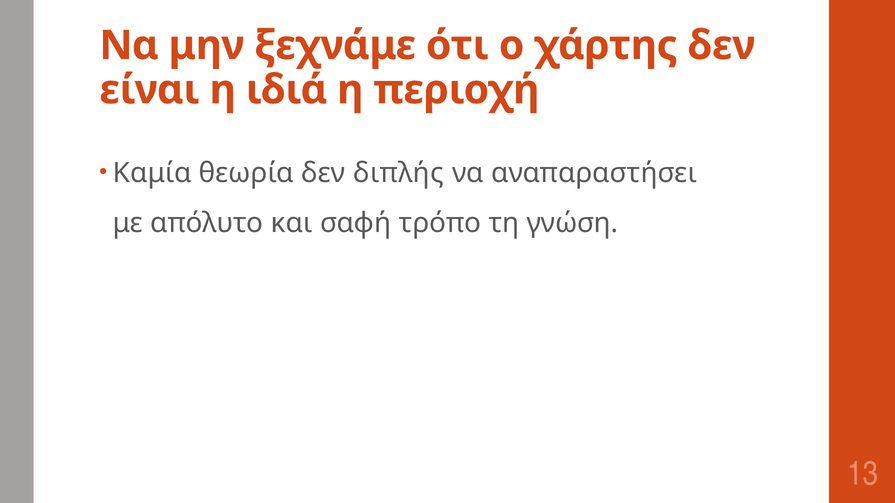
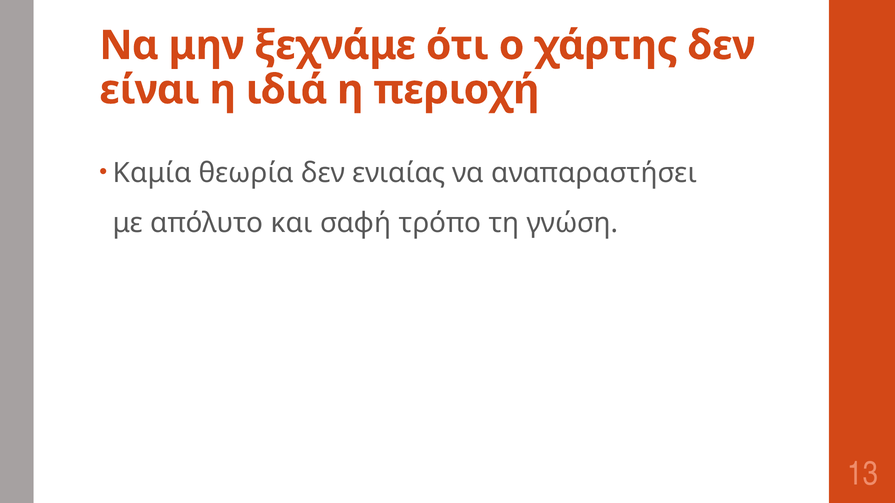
διπλής: διπλής -> ενιαίας (399, 173)
